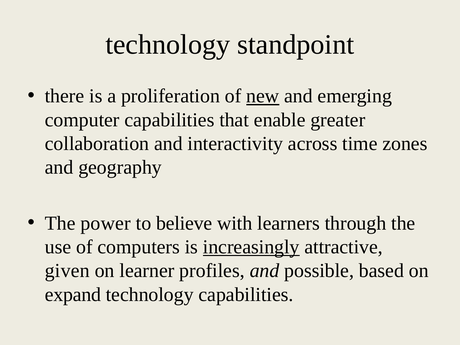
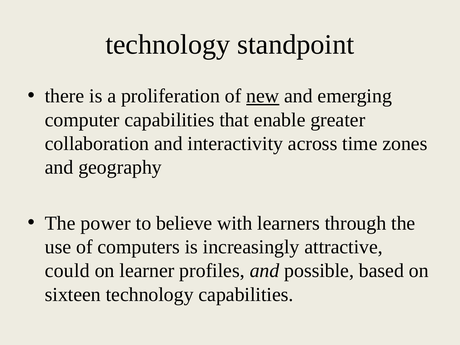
increasingly underline: present -> none (251, 247)
given: given -> could (67, 271)
expand: expand -> sixteen (73, 294)
